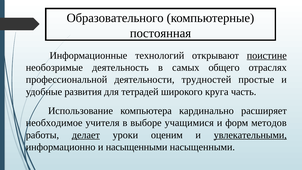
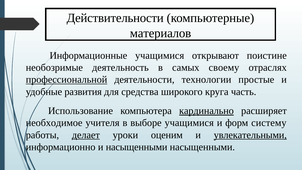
Образовательного: Образовательного -> Действительности (115, 18)
постоянная: постоянная -> материалов (161, 33)
Информационные технологий: технологий -> учащимися (160, 55)
поистине underline: present -> none (267, 55)
общего: общего -> своему (224, 68)
профессиональной underline: none -> present (67, 80)
трудностей: трудностей -> технологии (206, 80)
тетрадей: тетрадей -> средства (140, 92)
кардинально underline: none -> present (206, 111)
методов: методов -> систему (269, 123)
